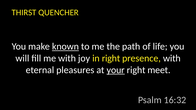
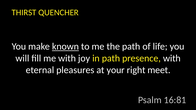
in right: right -> path (111, 58)
your underline: present -> none (116, 70)
16:32: 16:32 -> 16:81 (175, 100)
